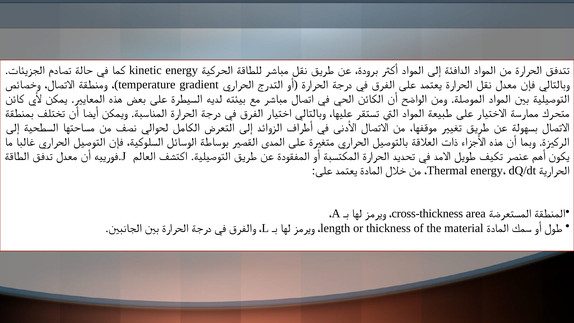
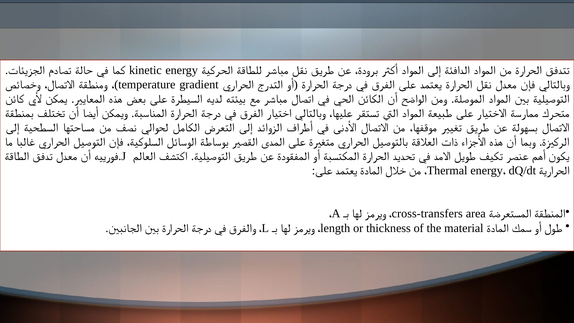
cross-thickness: cross-thickness -> cross-transfers (427, 214)
